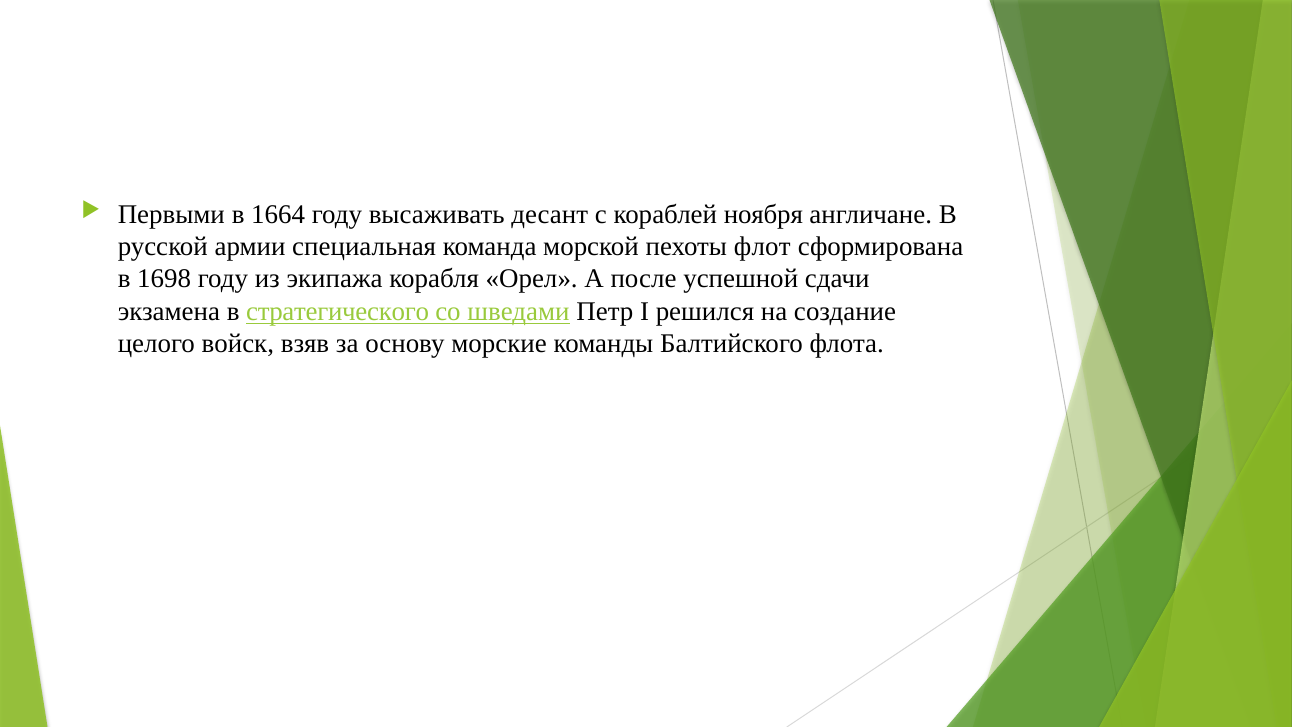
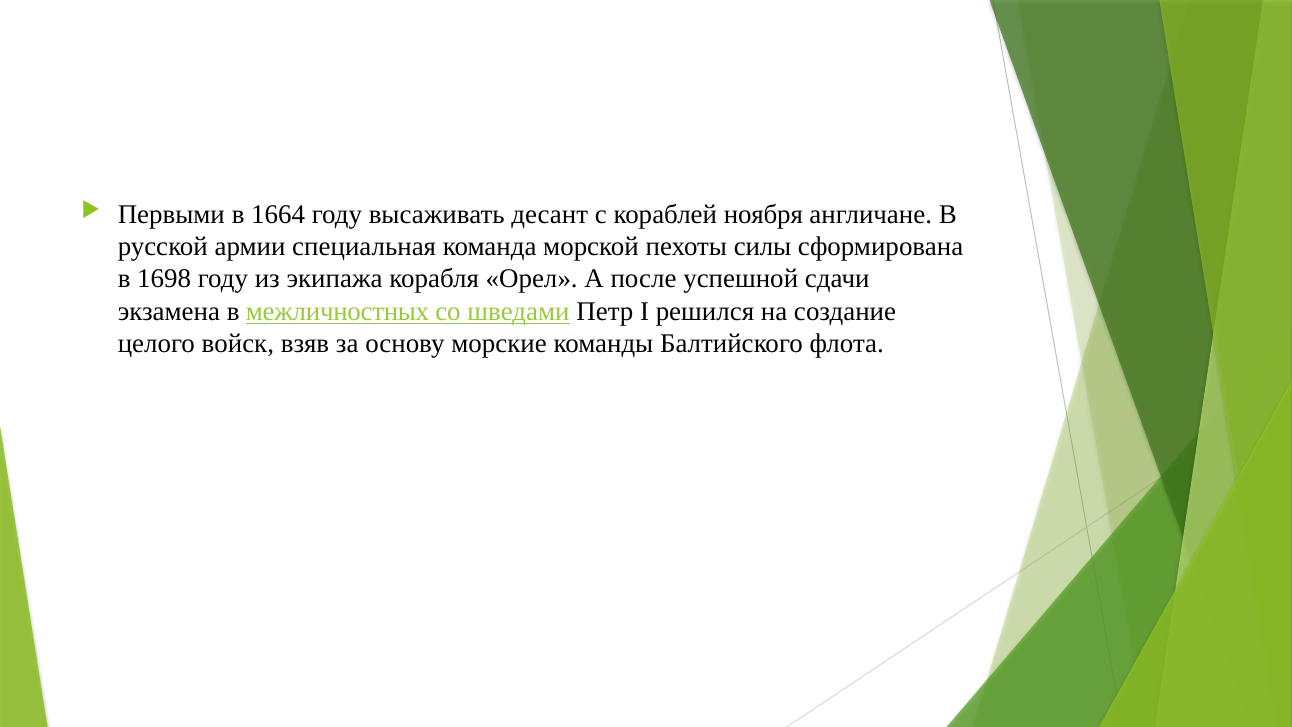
флот: флот -> силы (762, 247)
стратегического: стратегического -> межличностных (338, 311)
